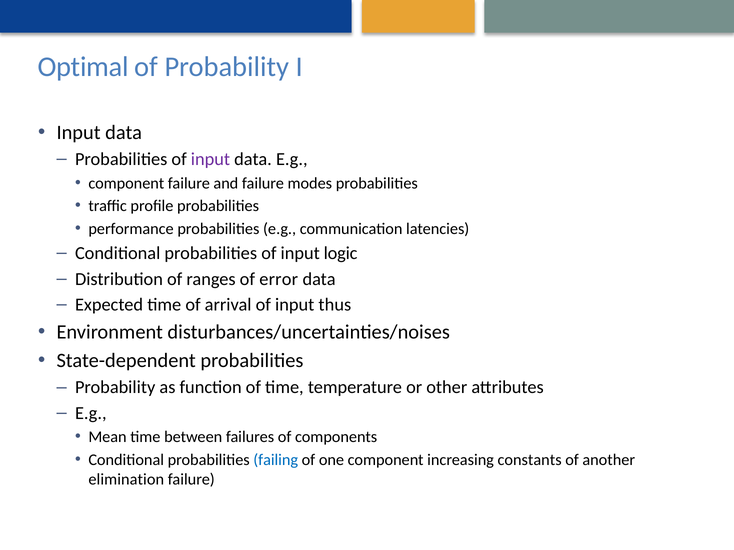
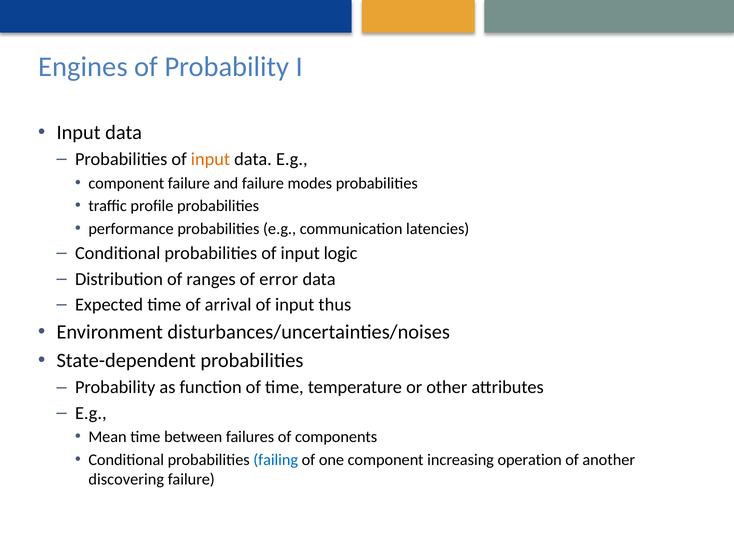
Optimal: Optimal -> Engines (83, 67)
input colour: purple -> orange (210, 159)
constants: constants -> operation (530, 460)
elimination: elimination -> discovering (126, 480)
